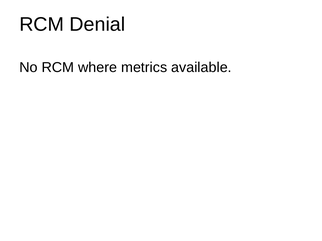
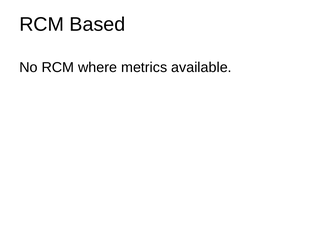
Denial: Denial -> Based (97, 24)
